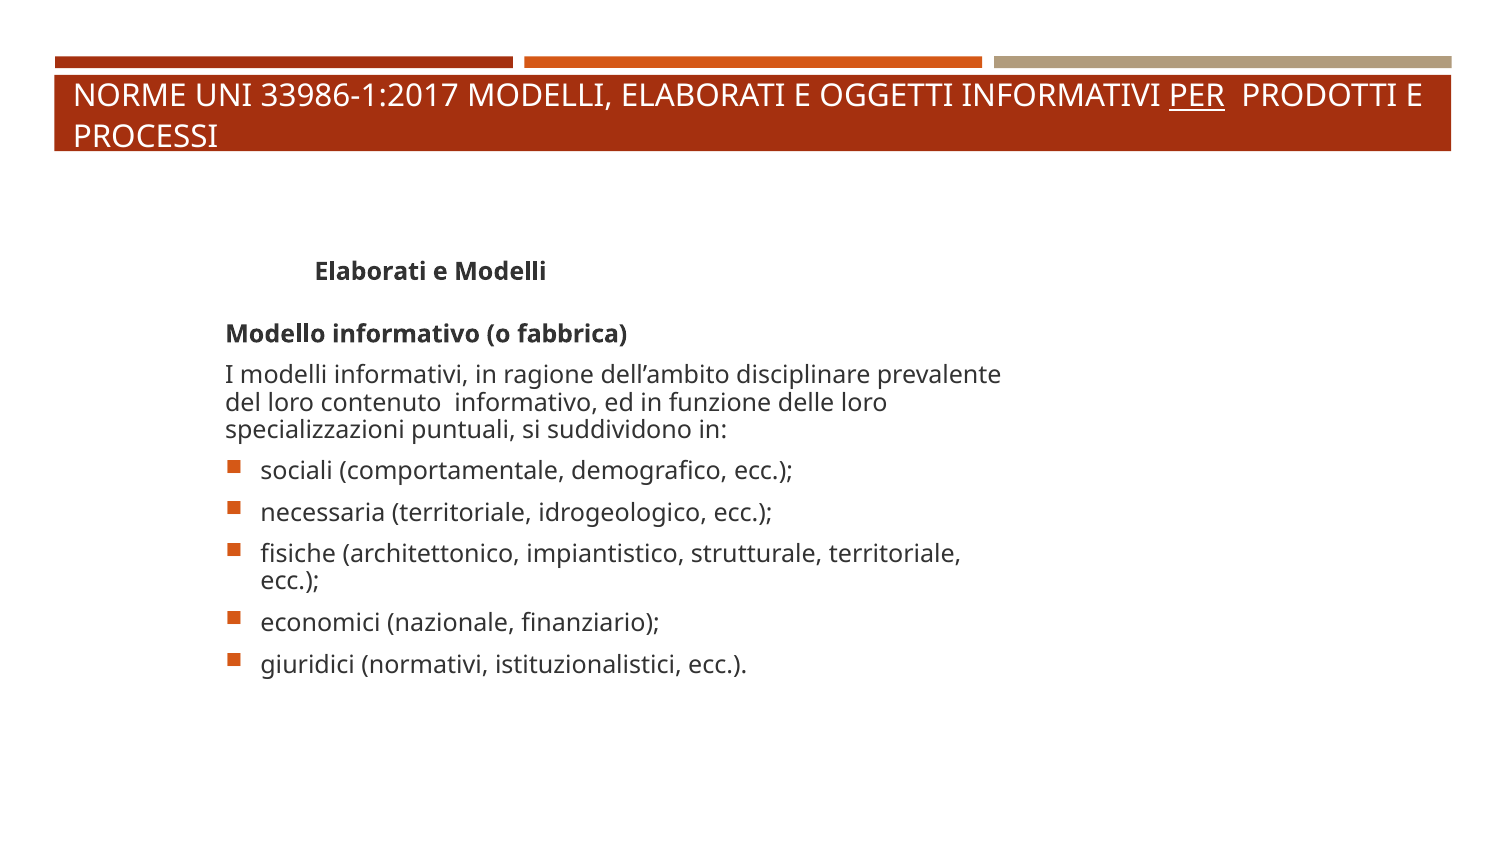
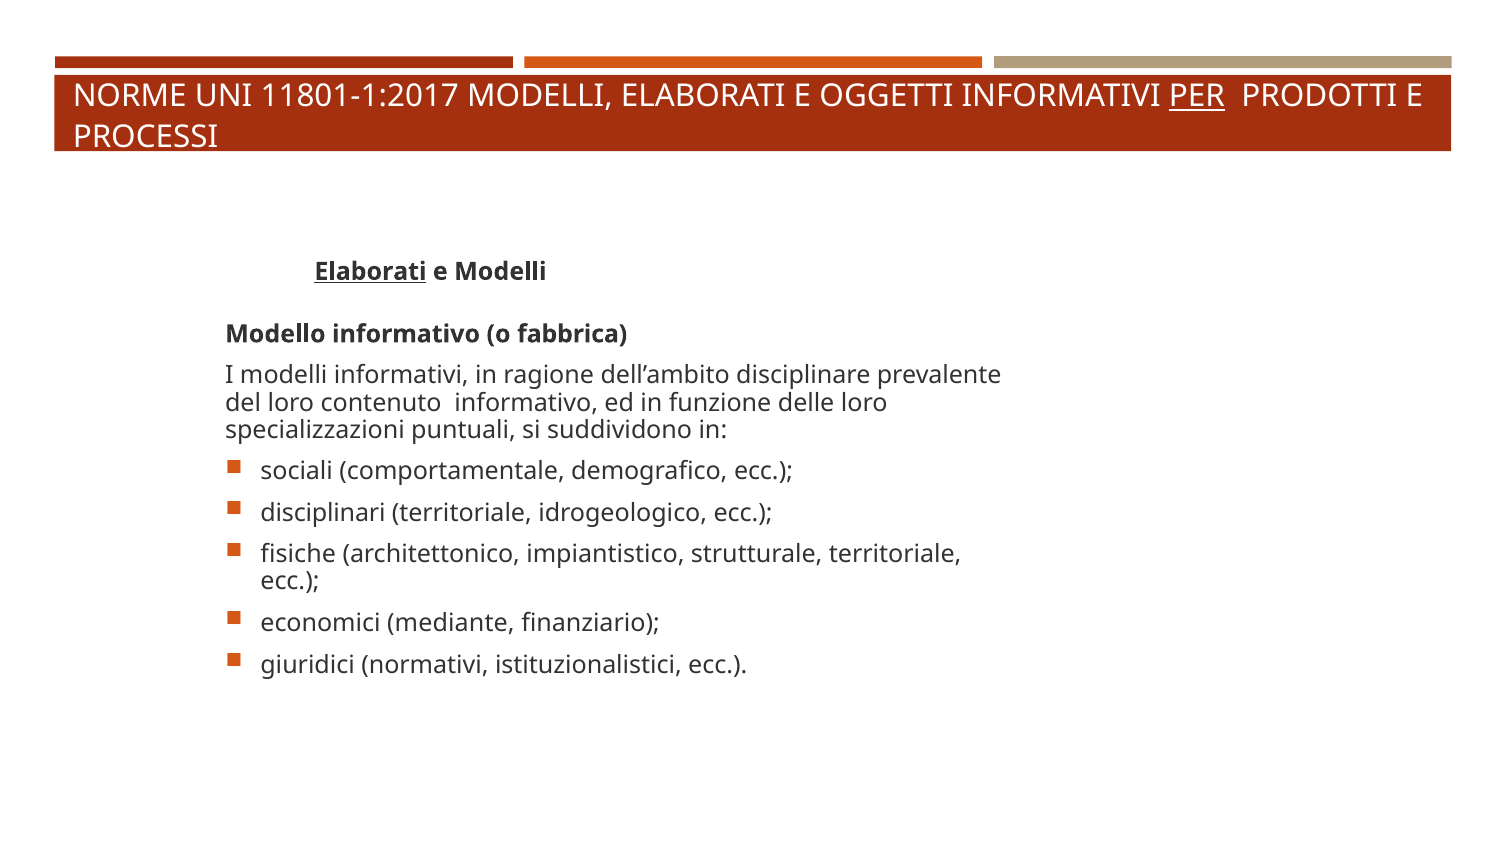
33986-1:2017: 33986-1:2017 -> 11801-1:2017 (360, 96)
Elaborati underline: none -> present (370, 271)
necessaria: necessaria -> disciplinari (323, 513)
nazionale: nazionale -> mediante (451, 623)
